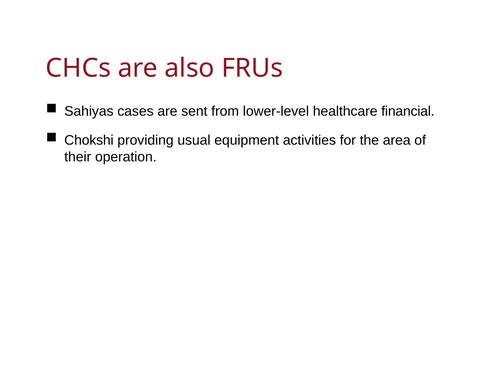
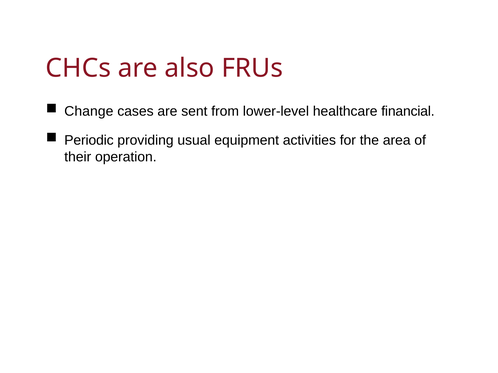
Sahiyas: Sahiyas -> Change (89, 111)
Chokshi: Chokshi -> Periodic (89, 140)
